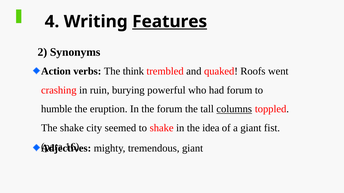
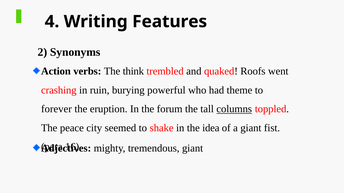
Features underline: present -> none (170, 22)
had forum: forum -> theme (239, 90)
humble: humble -> forever (56, 109)
The shake: shake -> peace (72, 128)
